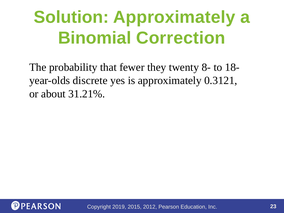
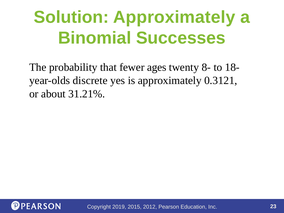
Correction: Correction -> Successes (181, 38)
they: they -> ages (157, 67)
